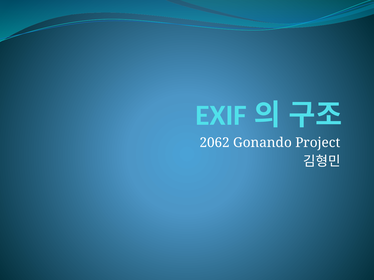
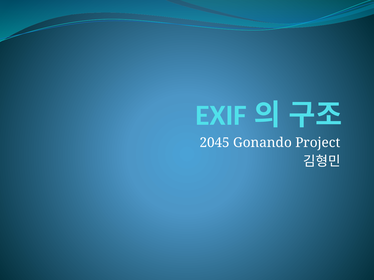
2062: 2062 -> 2045 (215, 143)
